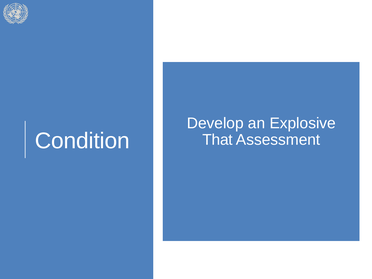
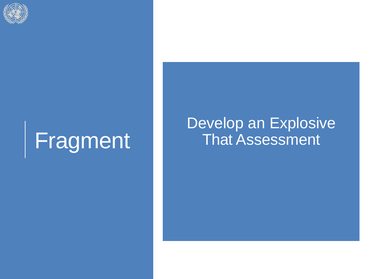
Condition: Condition -> Fragment (82, 141)
